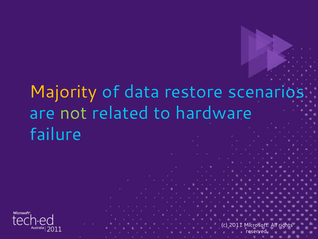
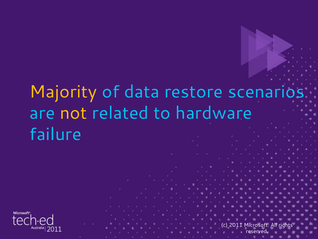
not colour: light green -> yellow (73, 113)
